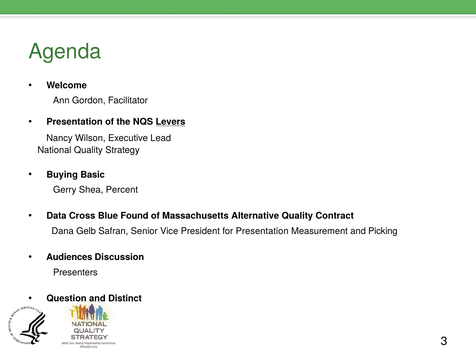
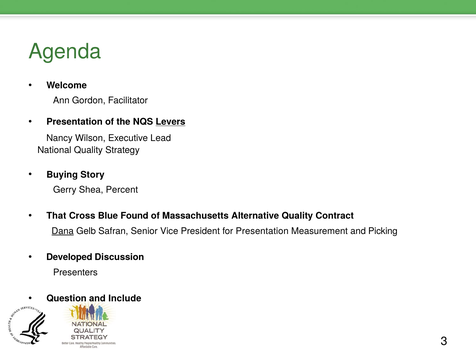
Basic: Basic -> Story (92, 175)
Data: Data -> That (56, 216)
Dana underline: none -> present (63, 231)
Audiences: Audiences -> Developed (69, 257)
Distinct: Distinct -> Include (125, 299)
